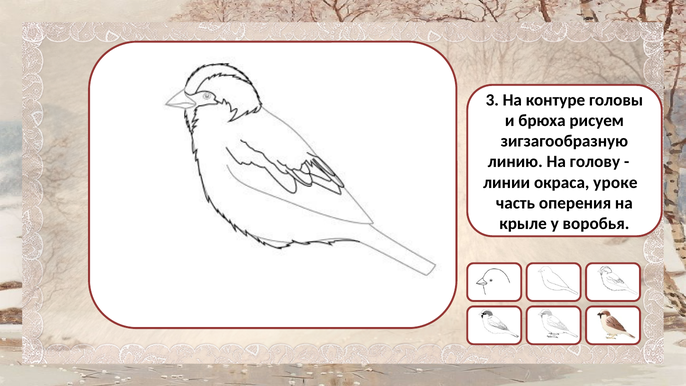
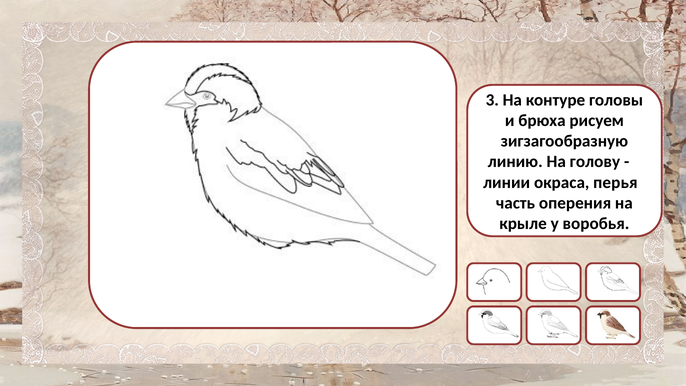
уроке: уроке -> перья (615, 182)
